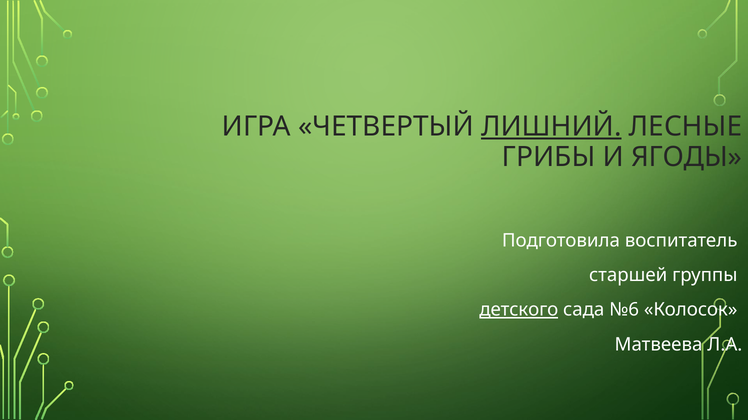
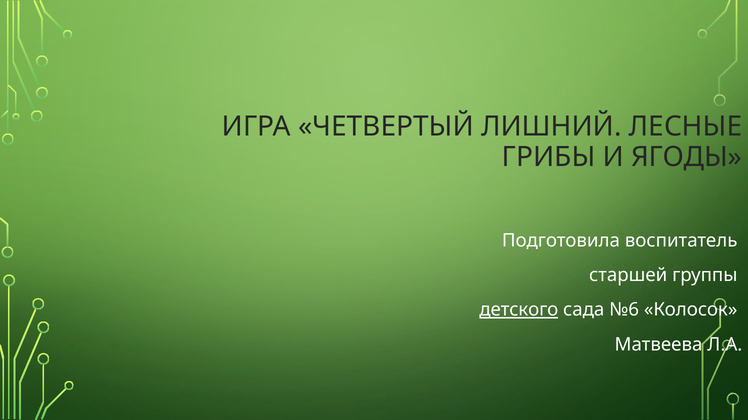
ЛИШНИЙ underline: present -> none (551, 127)
